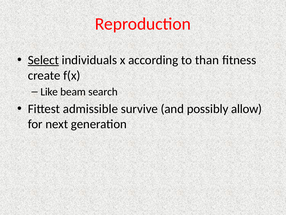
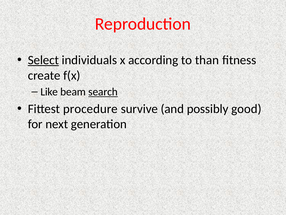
search underline: none -> present (103, 92)
admissible: admissible -> procedure (90, 109)
allow: allow -> good (246, 109)
